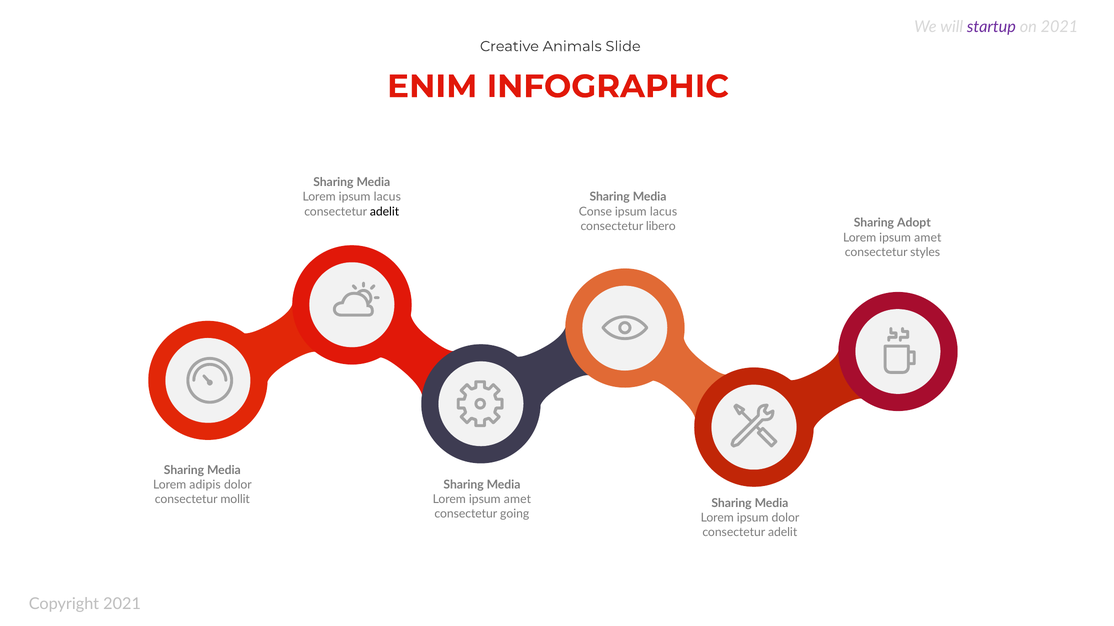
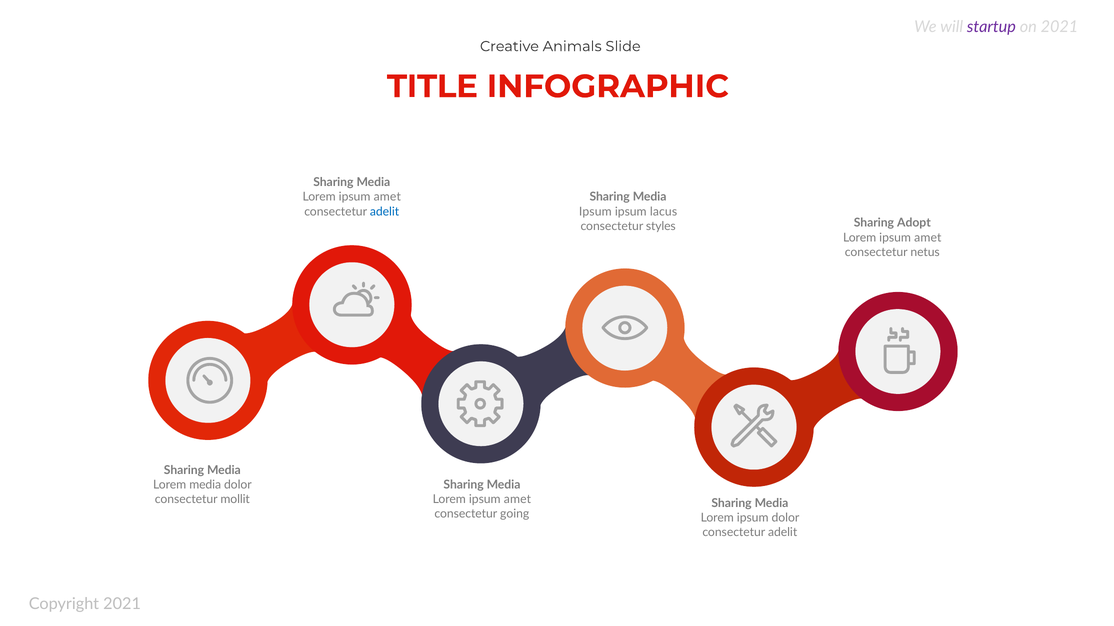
ENIM: ENIM -> TITLE (432, 87)
lacus: lacus -> amet (387, 197)
adelit colour: black -> blue (385, 212)
Conse: Conse -> Ipsum (595, 212)
libero: libero -> styles (661, 226)
styles: styles -> netus (925, 252)
Lorem adipis: adipis -> media (205, 485)
